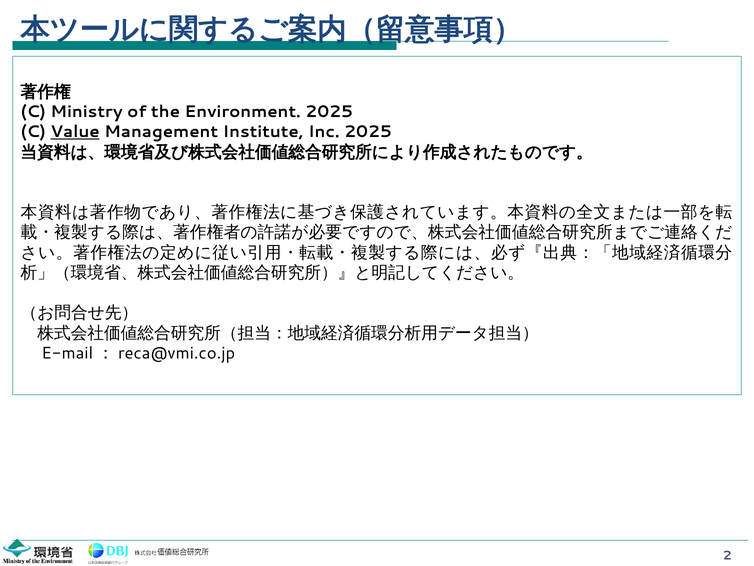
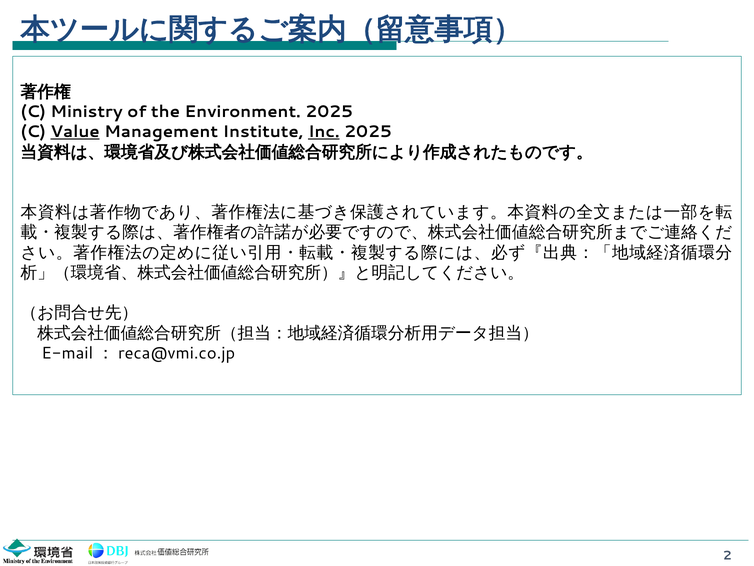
Inc underline: none -> present (324, 132)
